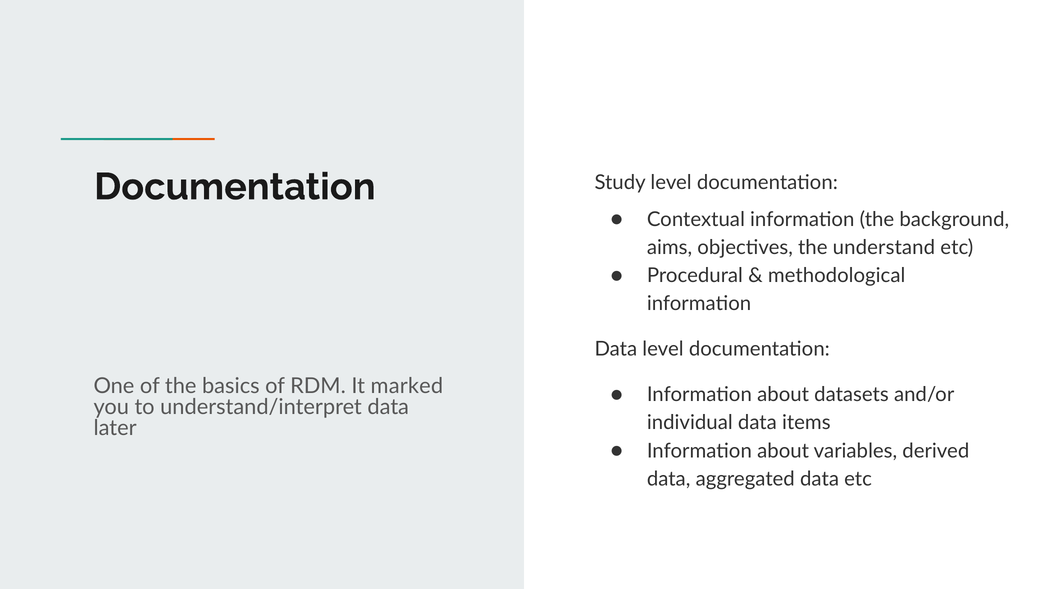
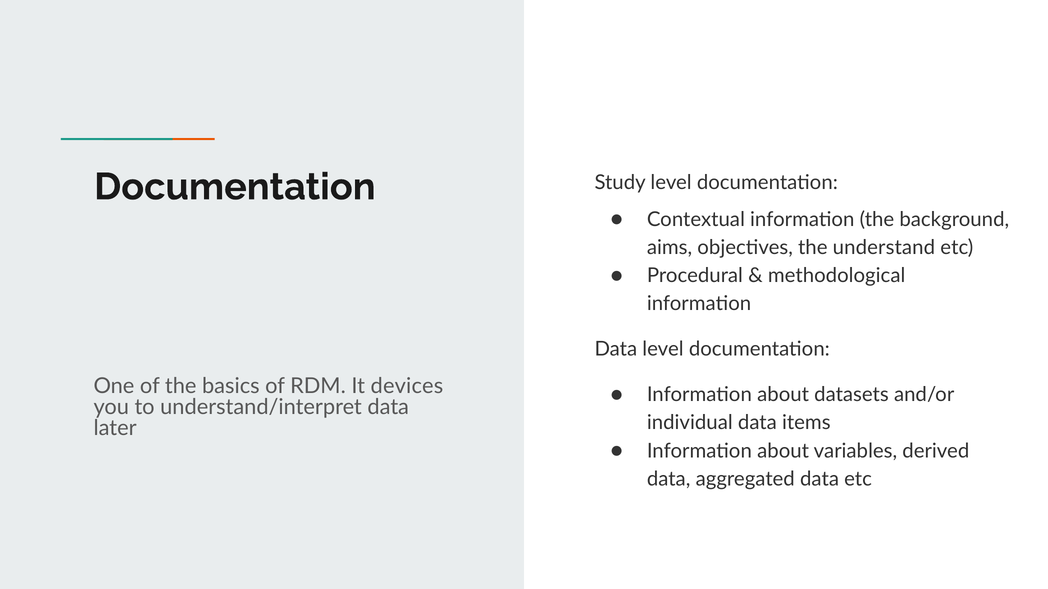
marked: marked -> devices (407, 387)
